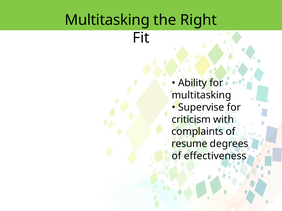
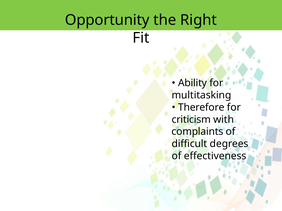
Multitasking: Multitasking -> Opportunity (107, 20)
Supervise: Supervise -> Therefore (201, 108)
resume: resume -> difficult (189, 144)
